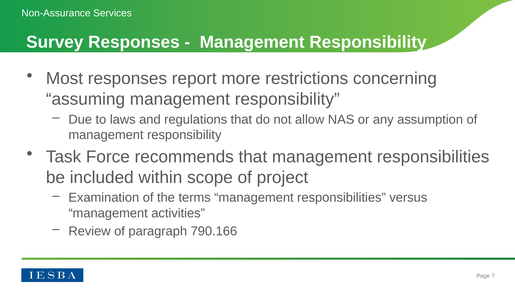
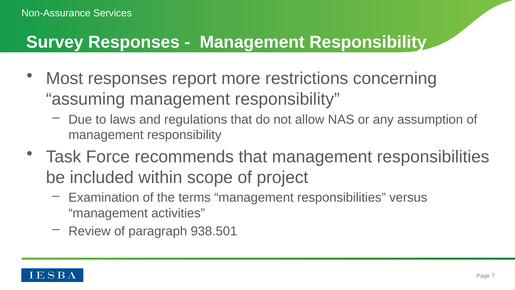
790.166: 790.166 -> 938.501 (214, 231)
